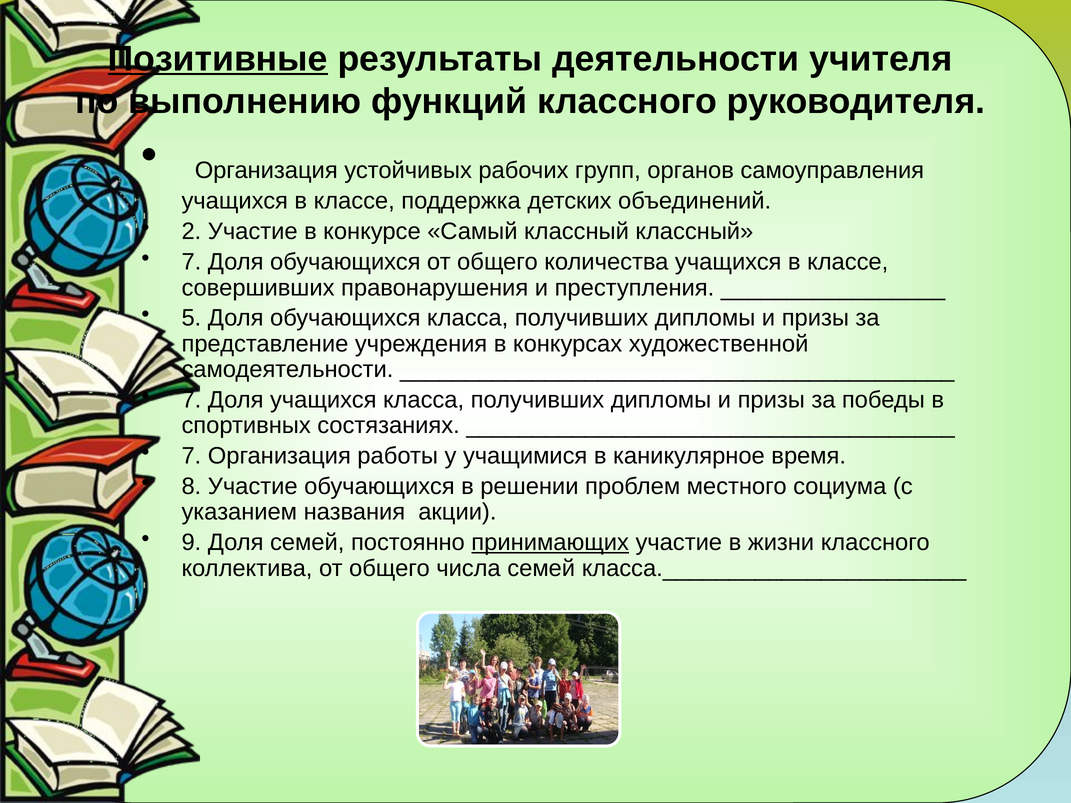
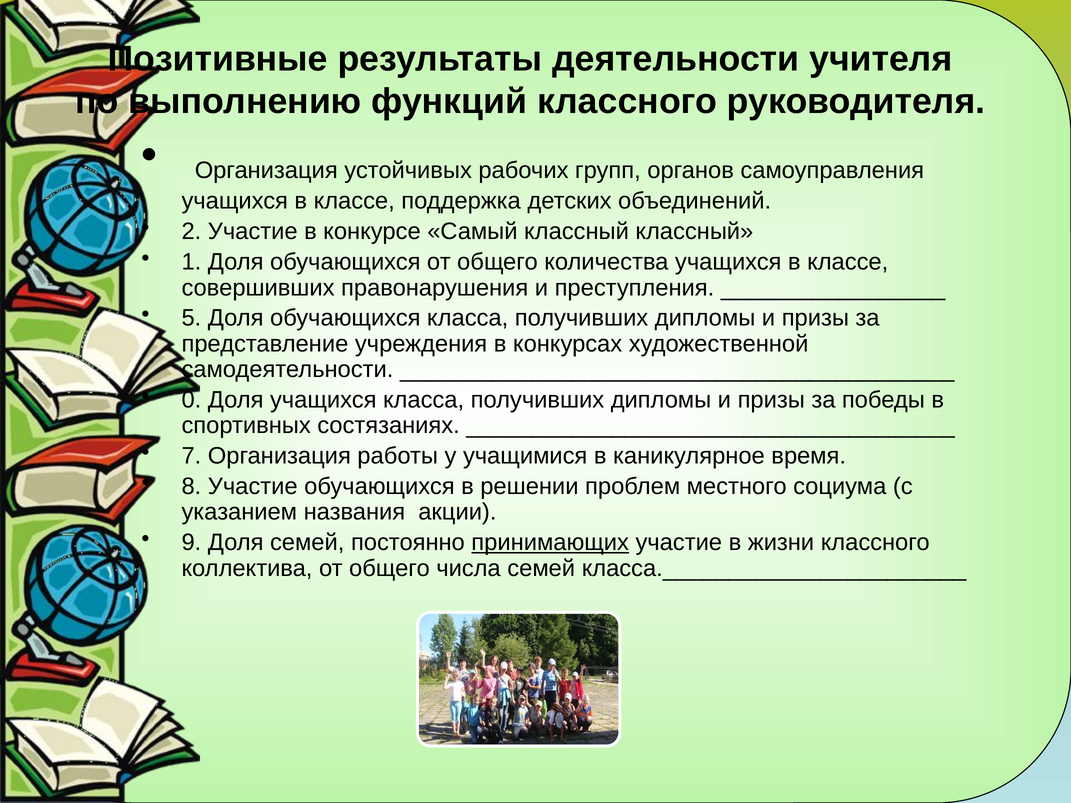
Позитивные underline: present -> none (218, 59)
7: 7 -> 1 (191, 262)
7: 7 -> 0 (191, 400)
